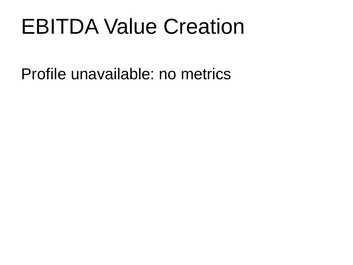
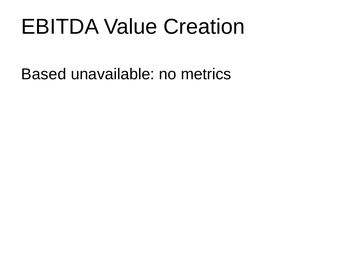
Profile: Profile -> Based (44, 74)
